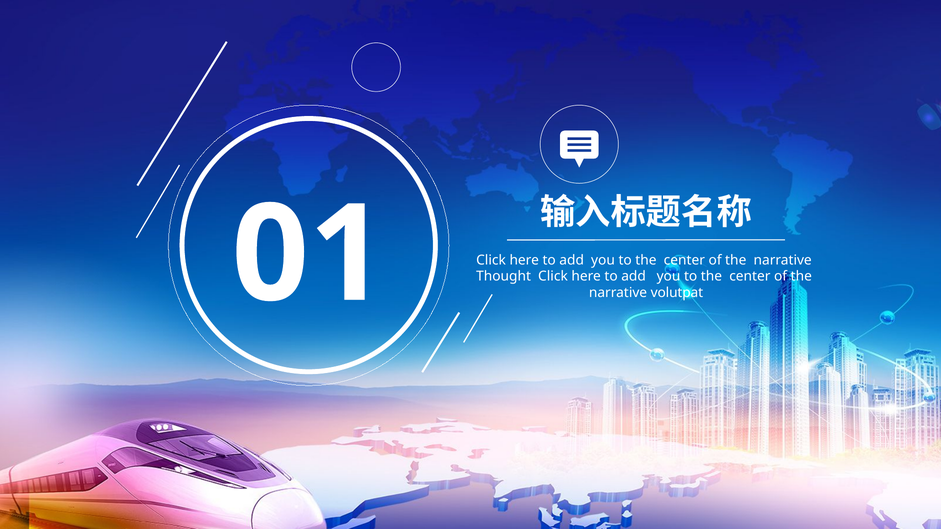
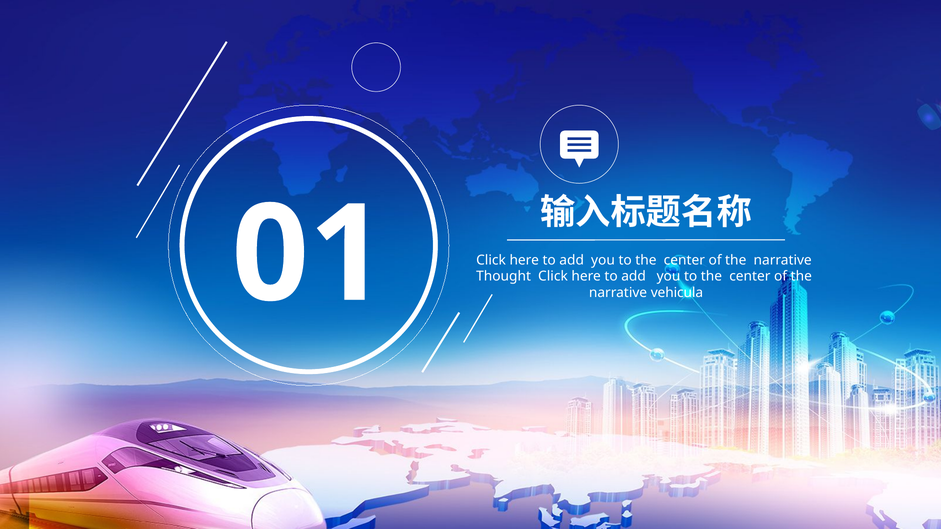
volutpat: volutpat -> vehicula (677, 293)
